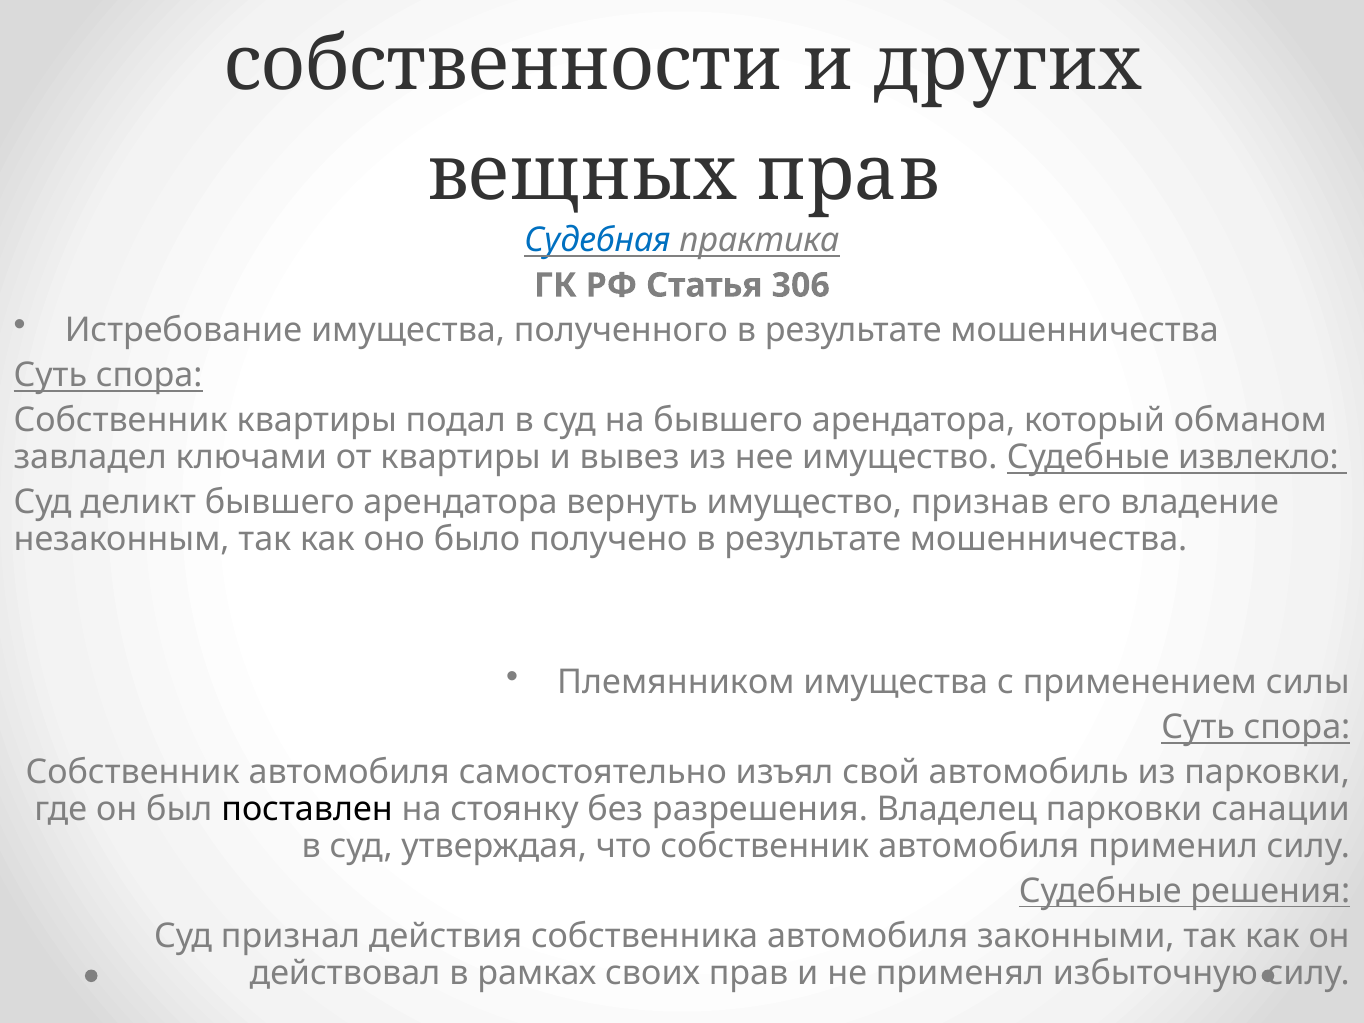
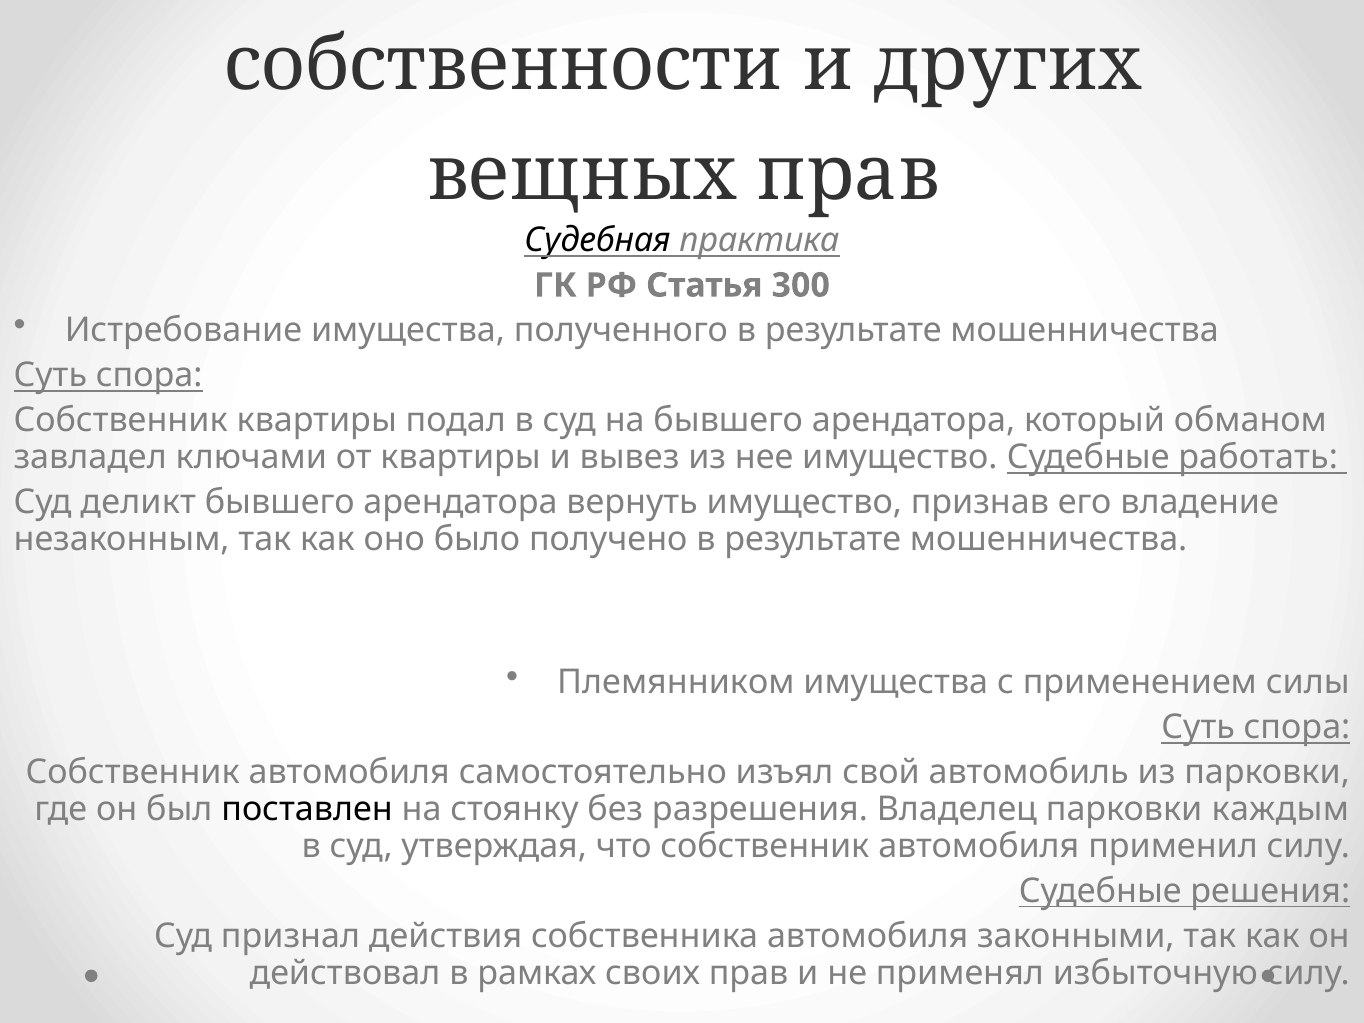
Судебная colour: blue -> black (598, 240)
306: 306 -> 300 (801, 285)
извлекло: извлекло -> работать (1258, 457)
санации: санации -> каждым (1280, 809)
